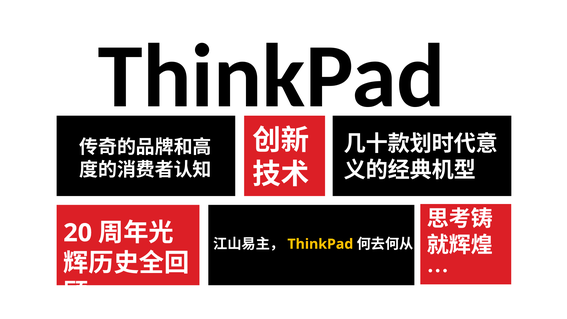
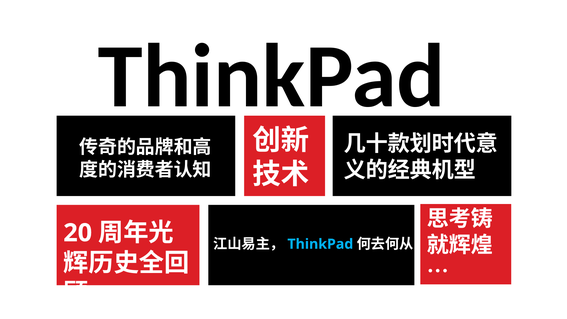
ThinkPad colour: yellow -> light blue (320, 244)
